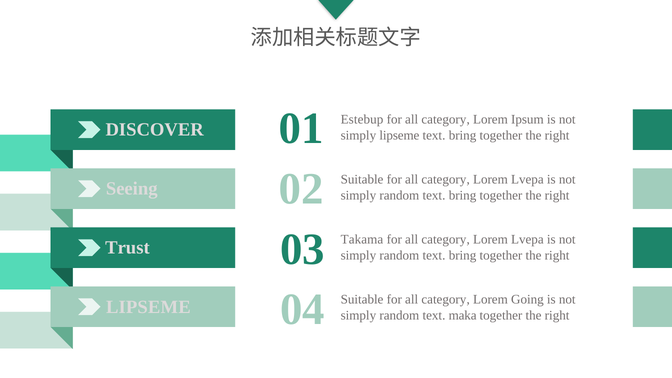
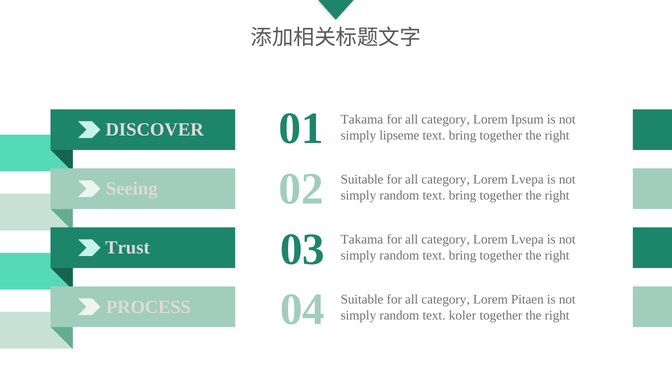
Estebup: Estebup -> Takama (362, 120)
Going: Going -> Pitaen (527, 300)
LIPSEME: LIPSEME -> PROCESS (149, 307)
maka: maka -> koler (462, 315)
